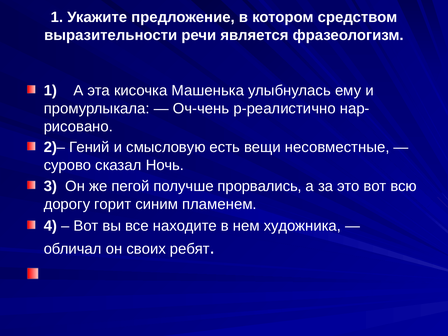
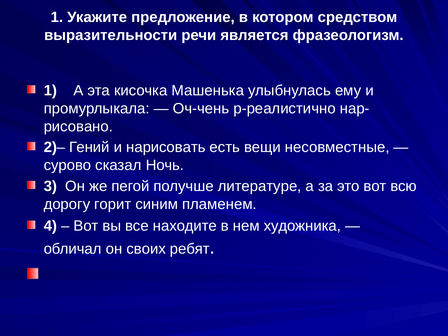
смысловую: смысловую -> нарисовать (166, 147)
прорвались: прорвались -> литературе (260, 186)
